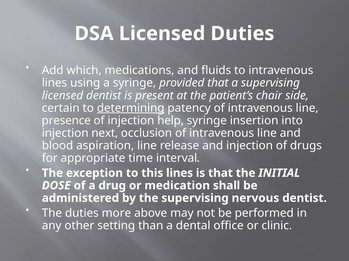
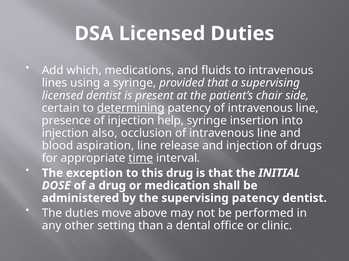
next: next -> also (105, 133)
time underline: none -> present (141, 158)
this lines: lines -> drug (180, 174)
supervising nervous: nervous -> patency (255, 199)
more: more -> move (117, 214)
